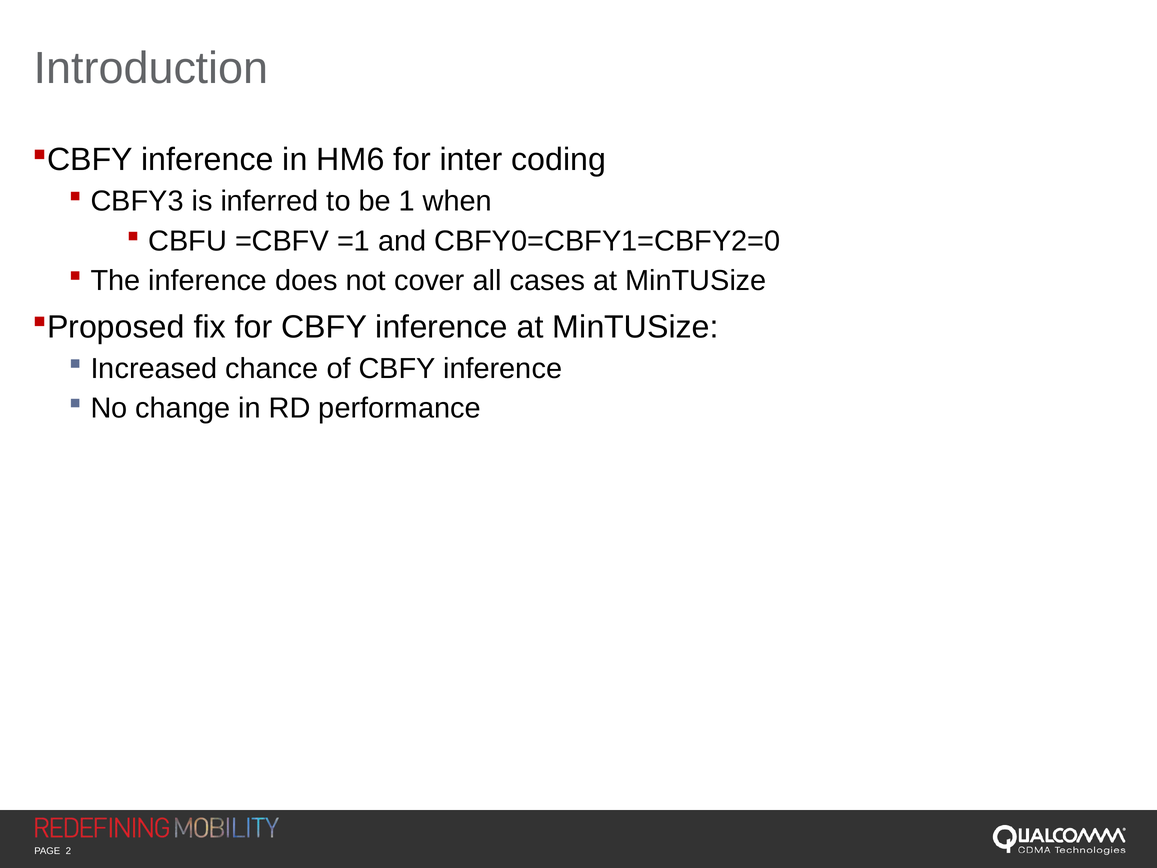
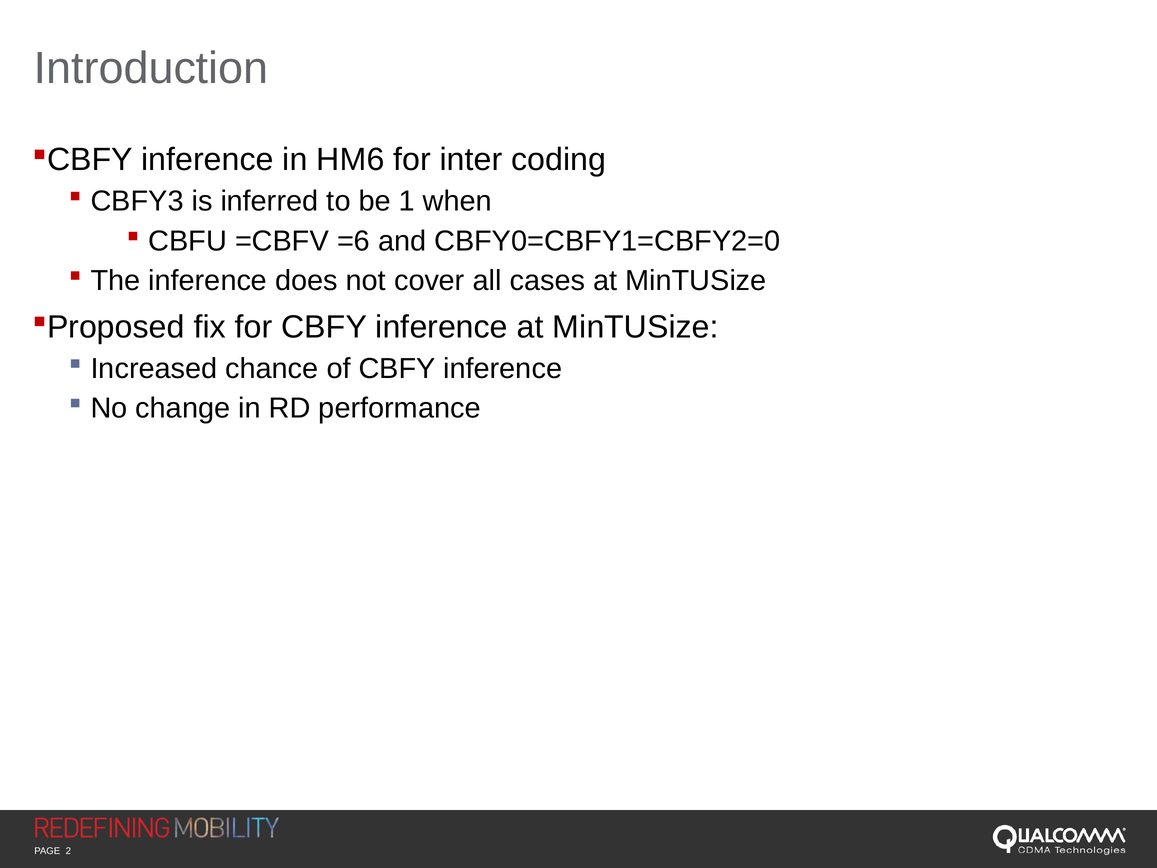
=1: =1 -> =6 (353, 241)
